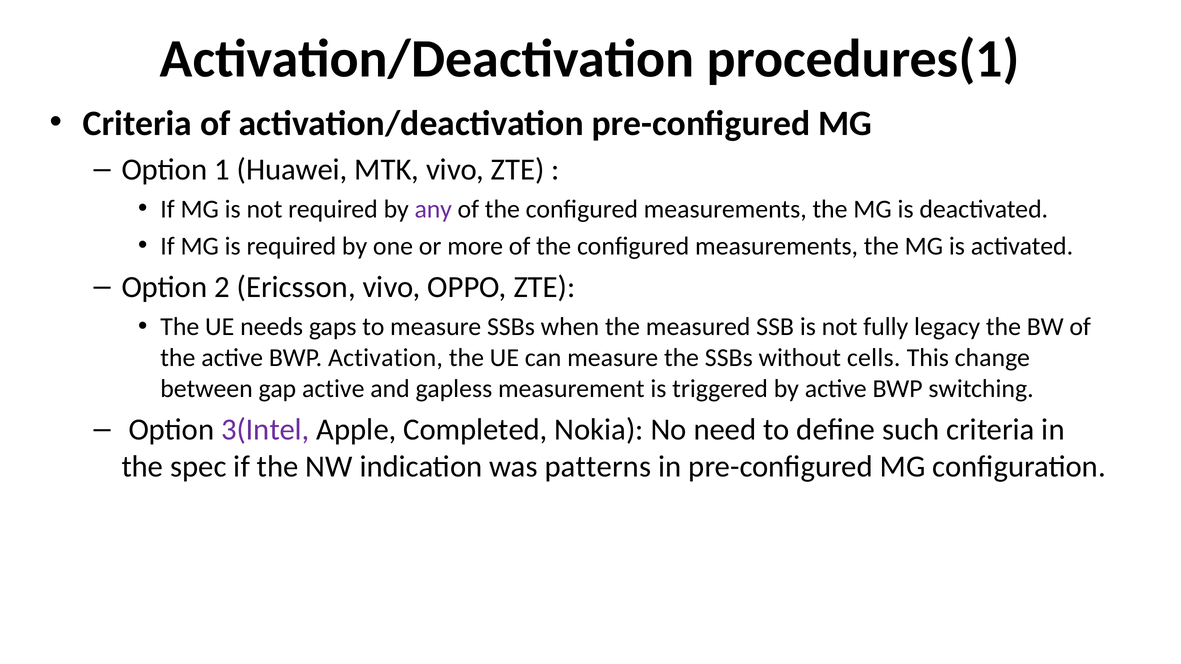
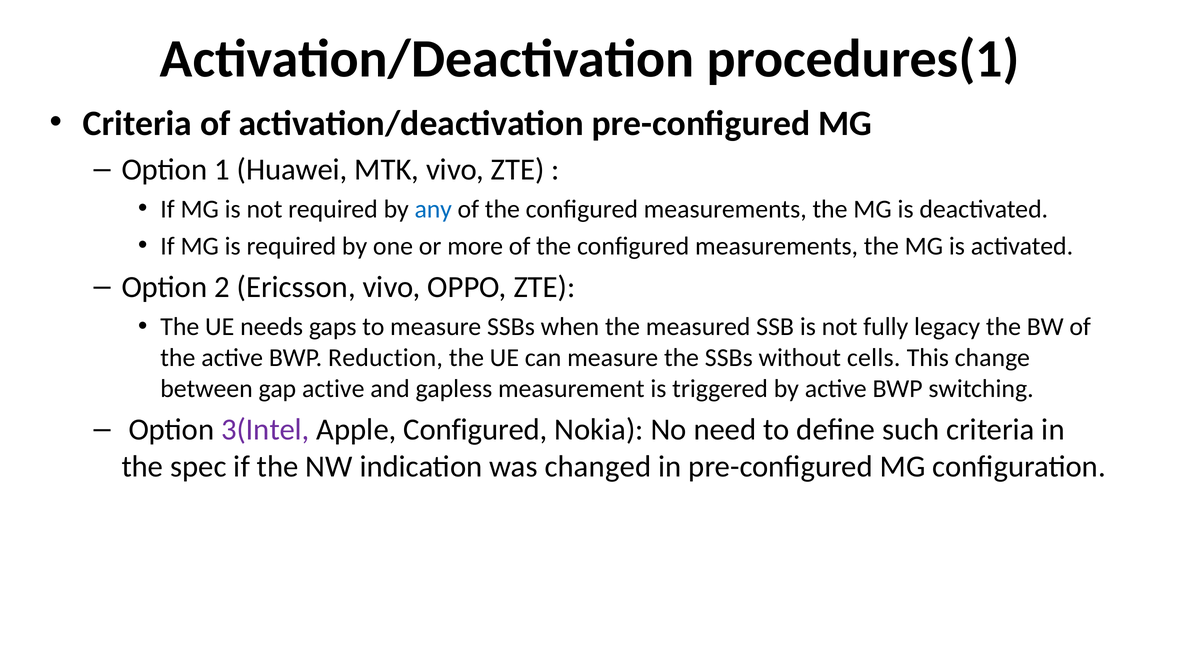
any colour: purple -> blue (433, 209)
Activation: Activation -> Reduction (385, 358)
Apple Completed: Completed -> Configured (475, 430)
patterns: patterns -> changed (598, 467)
